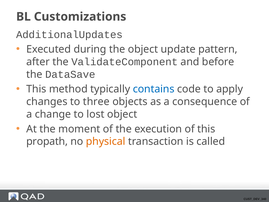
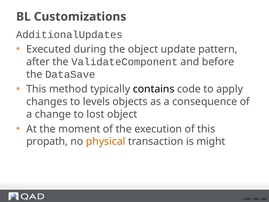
contains colour: blue -> black (154, 89)
three: three -> levels (96, 102)
called: called -> might (211, 141)
